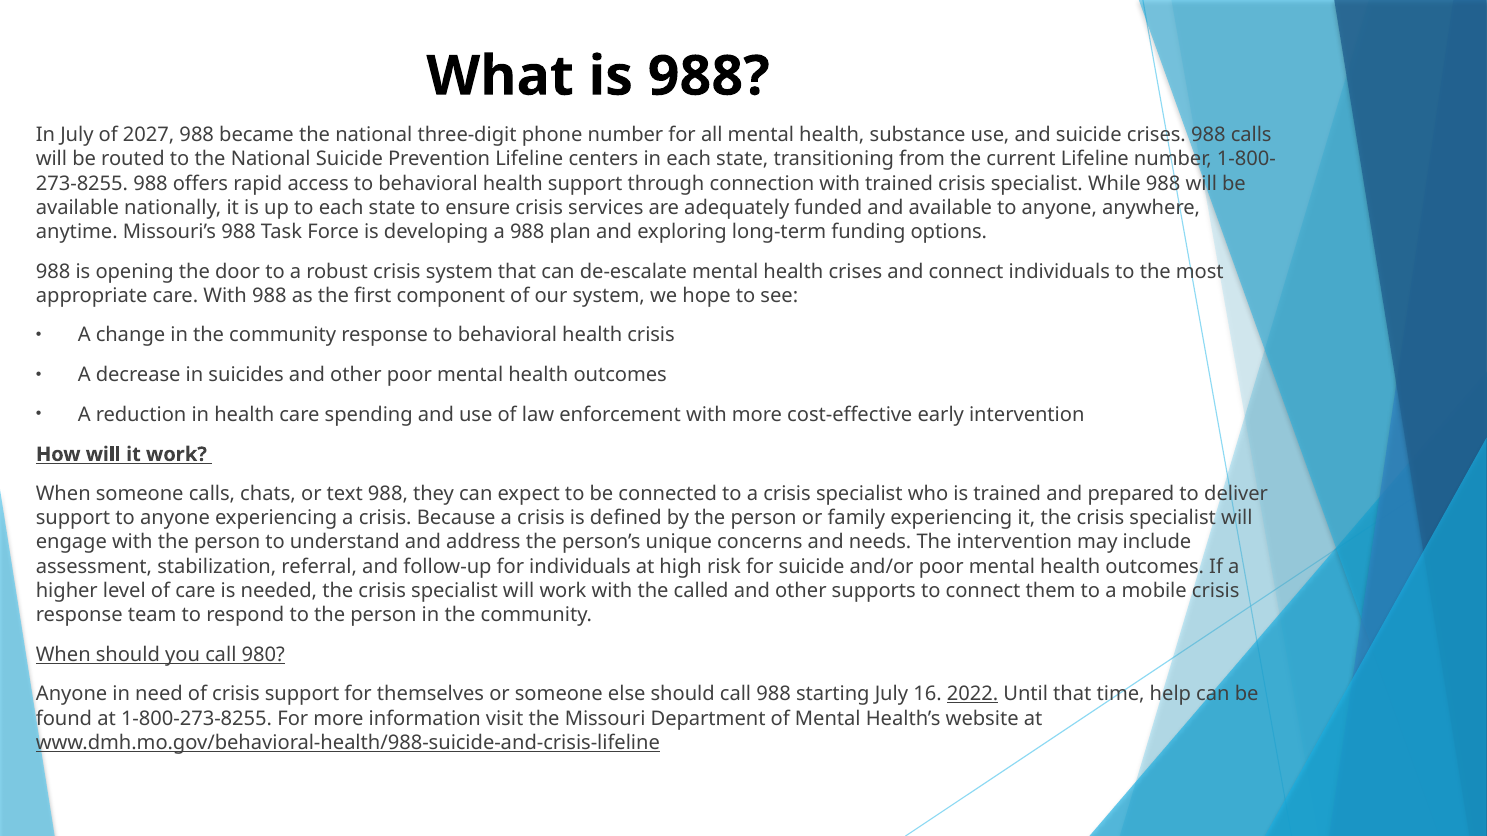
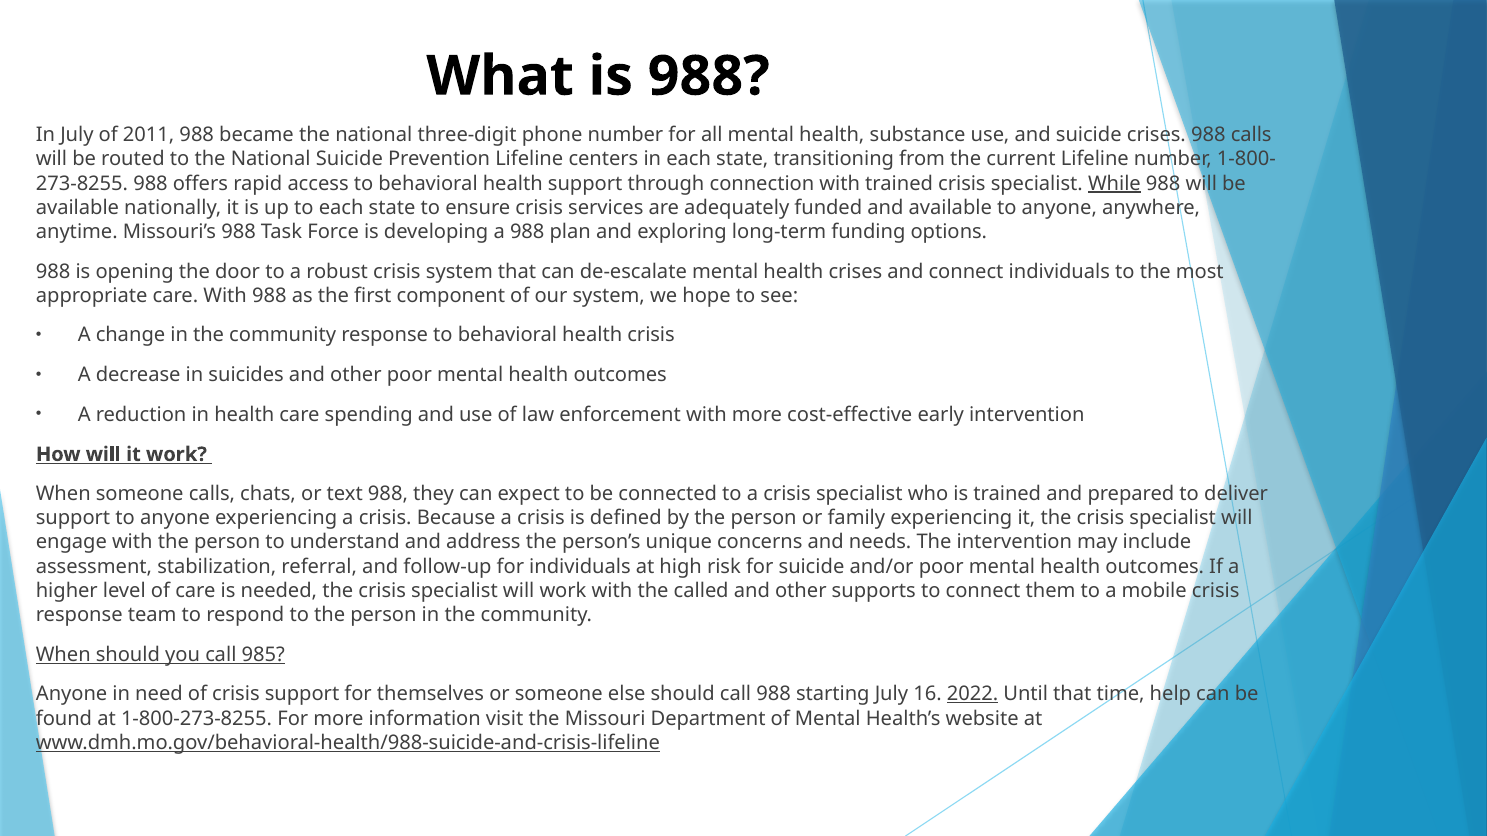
2027: 2027 -> 2011 (149, 135)
While underline: none -> present (1114, 184)
980: 980 -> 985 (263, 655)
